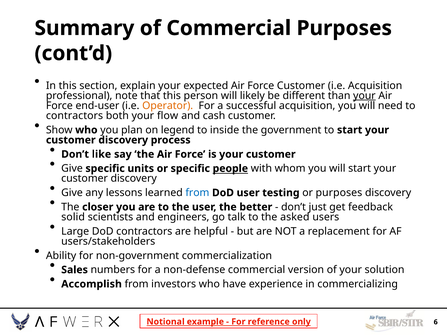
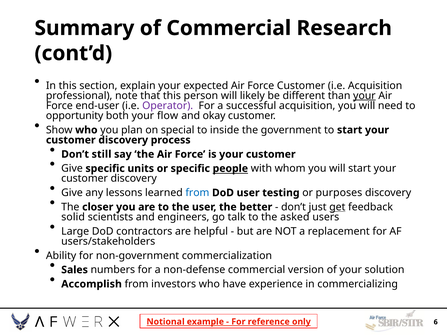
Commercial Purposes: Purposes -> Research (344, 28)
Operator colour: orange -> purple (168, 106)
contractors: contractors -> opportunity (75, 116)
cash: cash -> okay (214, 116)
legend: legend -> special (178, 130)
like: like -> still (101, 154)
get underline: none -> present (337, 207)
